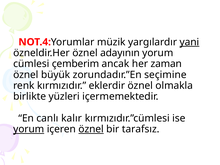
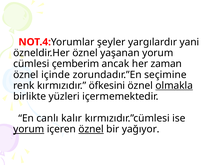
müzik: müzik -> şeyler (111, 42)
yani underline: present -> none (189, 42)
adayının: adayının -> yaşanan (120, 53)
büyük: büyük -> içinde (56, 75)
eklerdir: eklerdir -> öfkesini (107, 86)
olmakla underline: none -> present (174, 86)
tarafsız: tarafsız -> yağıyor (141, 129)
